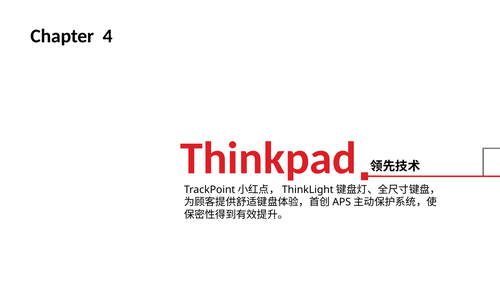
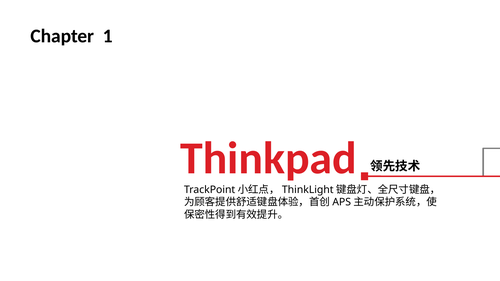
4: 4 -> 1 (108, 36)
